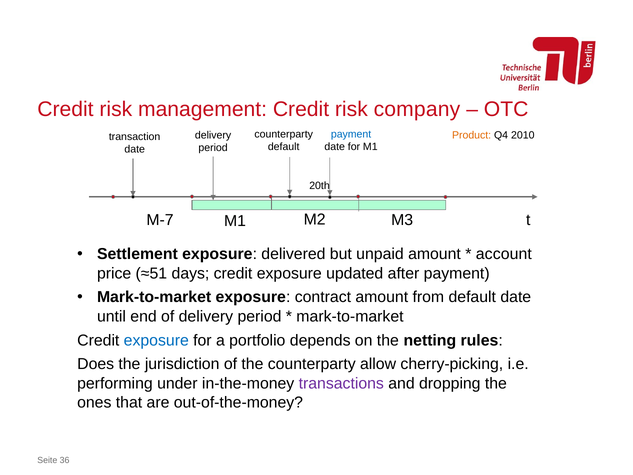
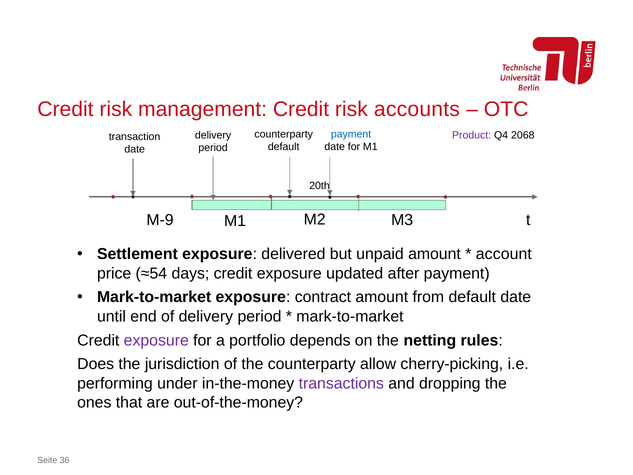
company: company -> accounts (417, 109)
Product colour: orange -> purple (472, 135)
2010: 2010 -> 2068 (523, 135)
M-7: M-7 -> M-9 (160, 220)
≈51: ≈51 -> ≈54 (151, 273)
exposure colour: blue -> purple (156, 340)
